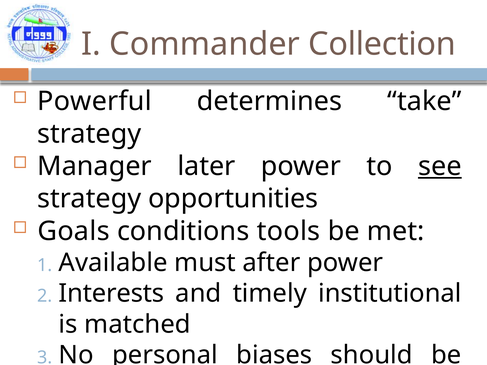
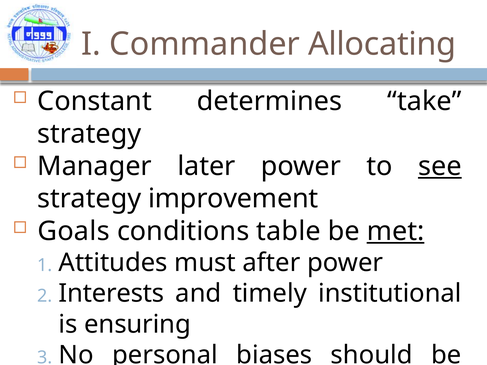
Collection: Collection -> Allocating (382, 44)
Powerful: Powerful -> Constant (95, 101)
opportunities: opportunities -> improvement (233, 199)
tools: tools -> table (289, 231)
met underline: none -> present (396, 231)
Available: Available -> Attitudes (113, 263)
matched: matched -> ensuring (138, 325)
